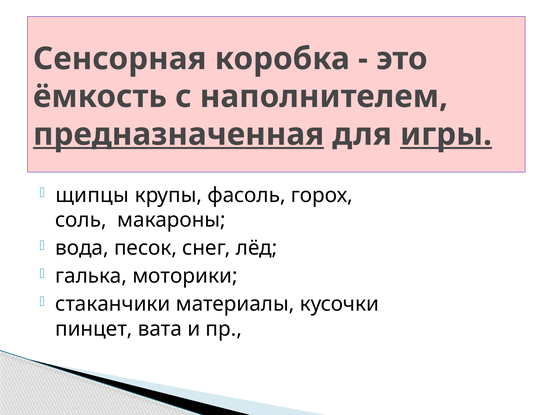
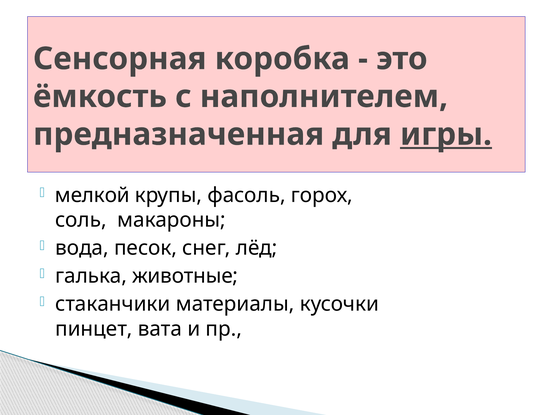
предназначенная underline: present -> none (179, 134)
щипцы: щипцы -> мелкой (92, 195)
моторики: моторики -> животные (185, 276)
